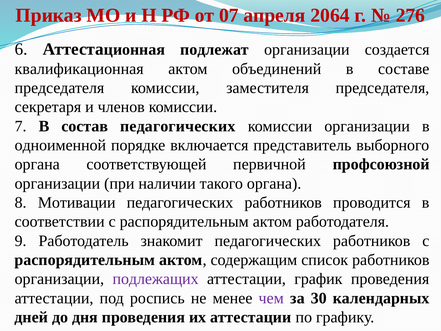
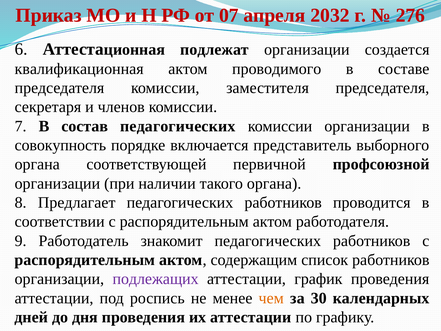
2064: 2064 -> 2032 (330, 15)
объединений: объединений -> проводимого (277, 69)
одноименной: одноименной -> совокупность (60, 145)
Мотивации: Мотивации -> Предлагает (77, 202)
чем colour: purple -> orange (271, 298)
